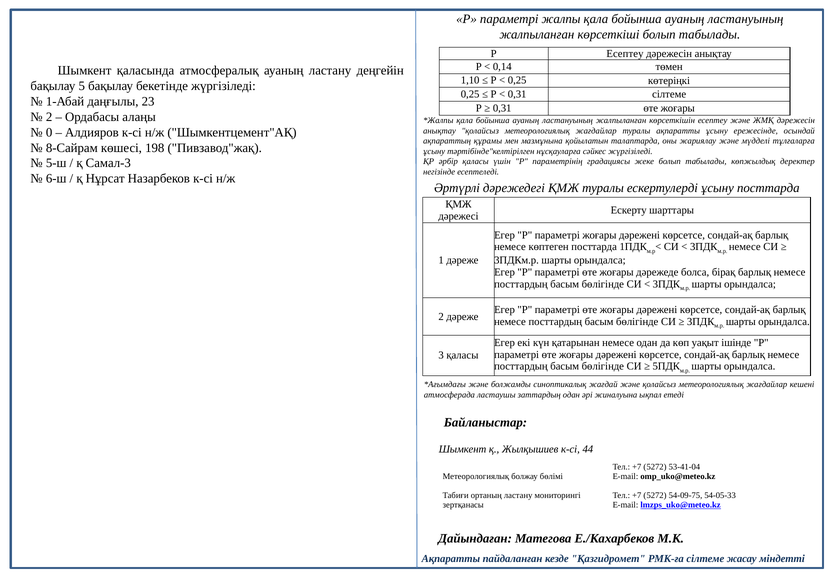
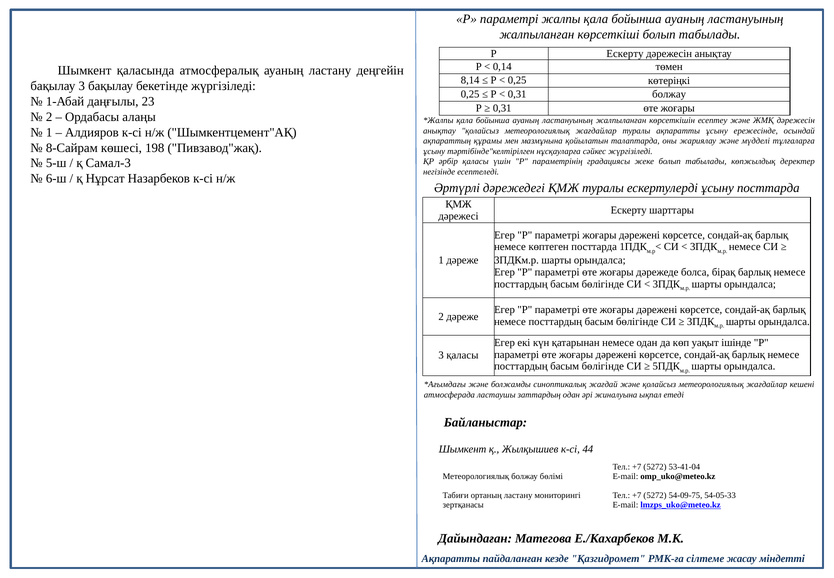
Р Есептеу: Есептеу -> Ескерту (625, 53)
1,10: 1,10 -> 8,14 (470, 80)
бақылау 5: 5 -> 3 (82, 86)
0,31 сілтеме: сілтеме -> болжау (669, 94)
0: 0 -> 1 (49, 132)
